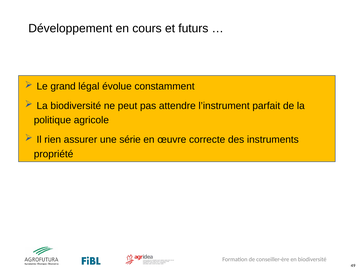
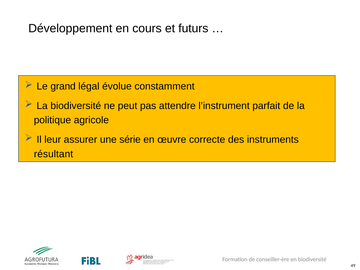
rien: rien -> leur (53, 140)
propriété: propriété -> résultant (54, 154)
